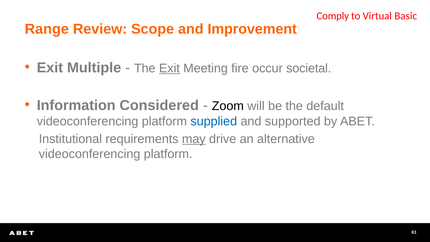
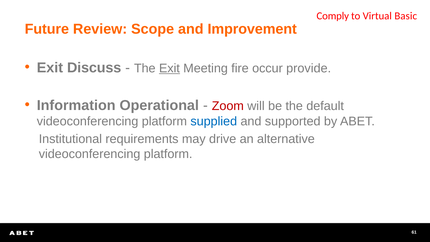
Range: Range -> Future (47, 29)
Multiple: Multiple -> Discuss (94, 68)
societal: societal -> provide (309, 68)
Considered: Considered -> Operational (159, 105)
Zoom colour: black -> red (228, 106)
may underline: present -> none (194, 139)
